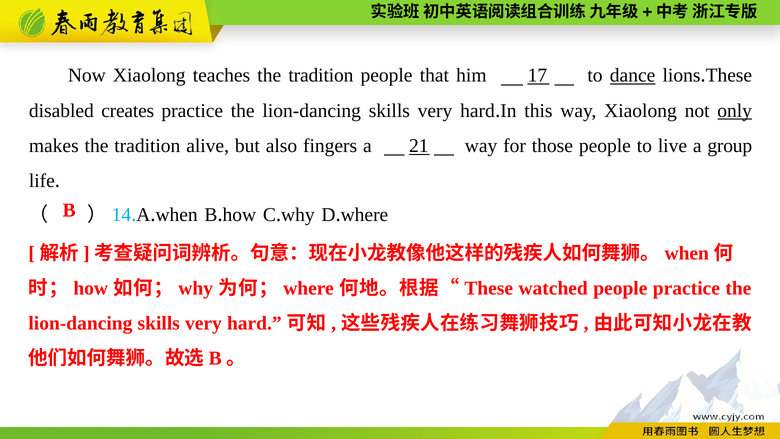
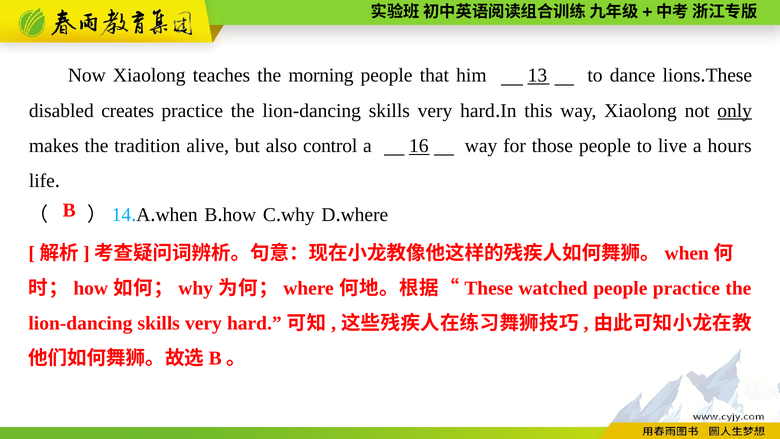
teaches the tradition: tradition -> morning (321, 75)
17: 17 -> 13 (537, 75)
dance underline: present -> none (633, 75)
fingers: fingers -> control (330, 146)
21: 21 -> 16 (419, 146)
group: group -> hours (730, 146)
